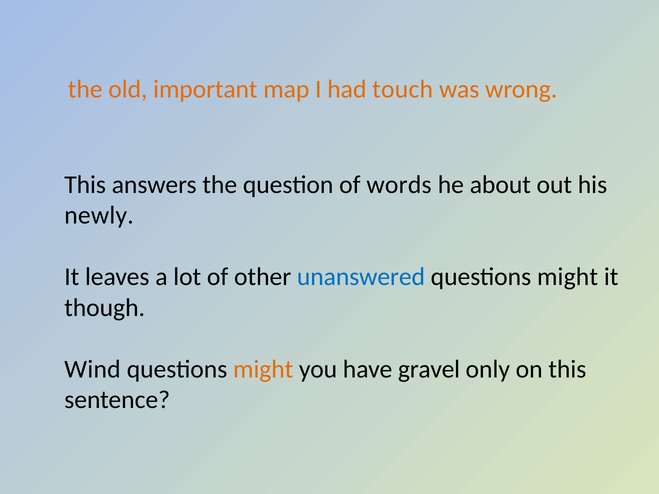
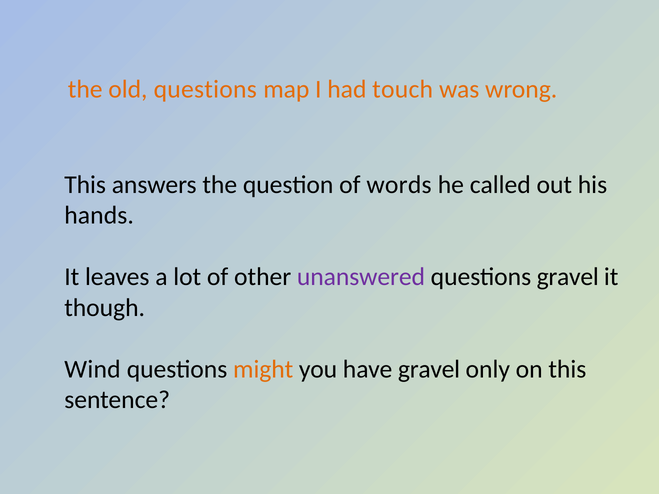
old important: important -> questions (205, 89)
about: about -> called (500, 185)
newly: newly -> hands (99, 216)
unanswered colour: blue -> purple (361, 277)
might: might -> gravel (568, 277)
